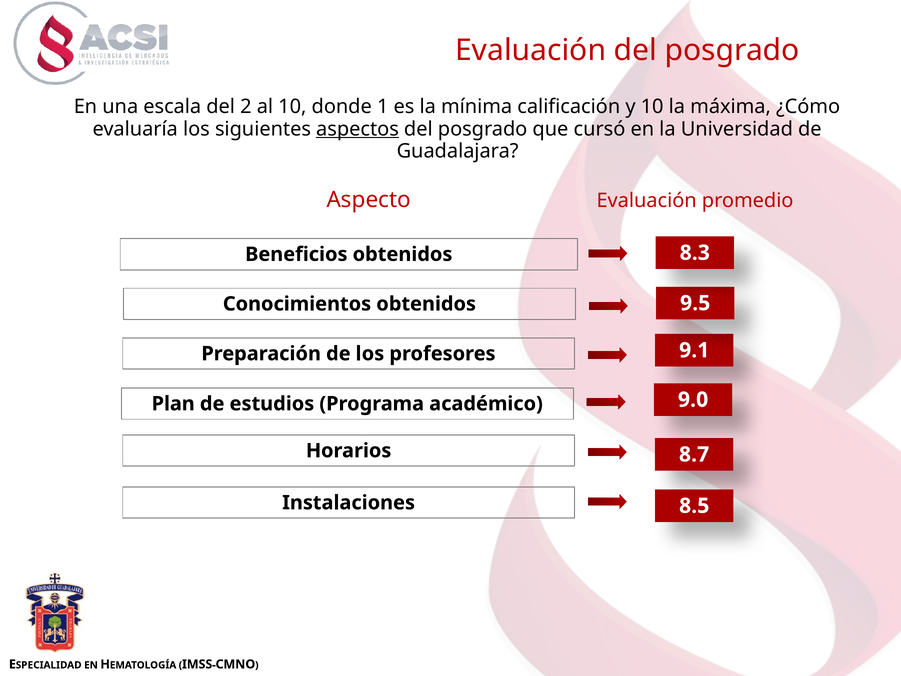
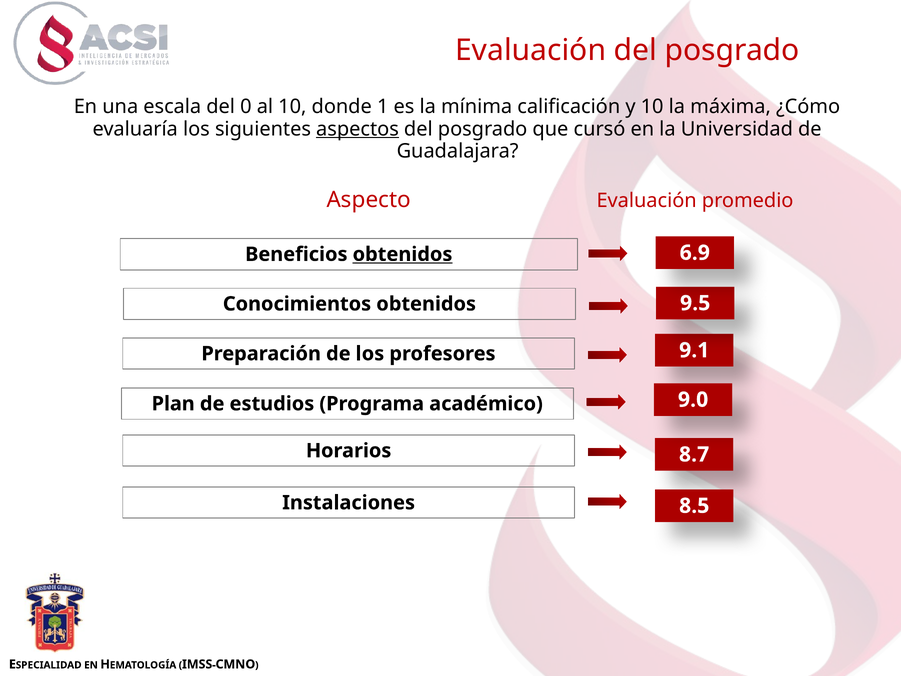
2: 2 -> 0 (246, 107)
8.3: 8.3 -> 6.9 (695, 253)
obtenidos underline: none -> present (403, 254)
